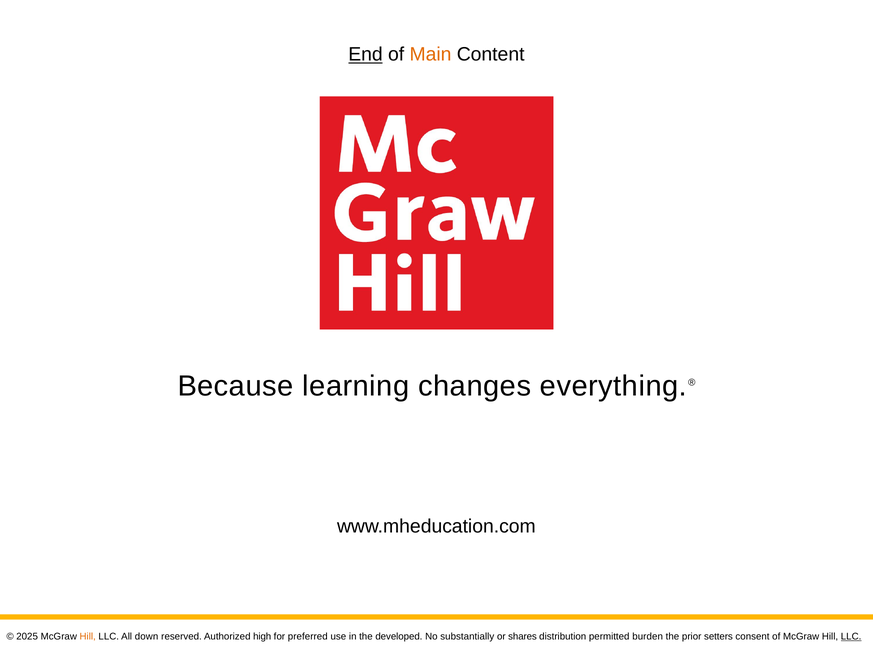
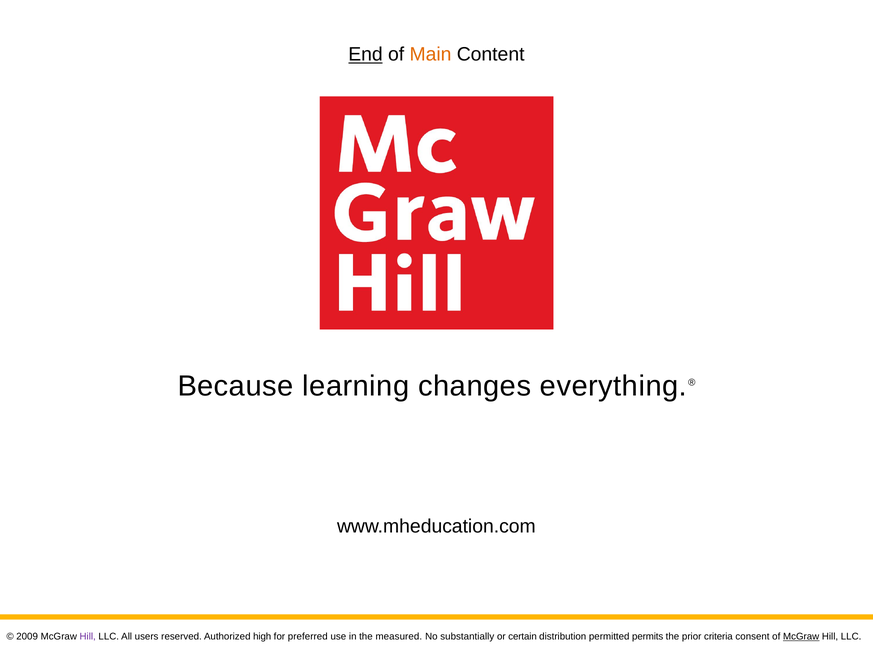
2025: 2025 -> 2009 (27, 636)
Hill colour: orange -> purple (88, 636)
down: down -> users (147, 636)
developed: developed -> measured (399, 636)
shares: shares -> certain (523, 636)
burden: burden -> permits (648, 636)
setters: setters -> criteria (718, 636)
McGraw underline: none -> present (801, 636)
LLC underline: present -> none (851, 636)
